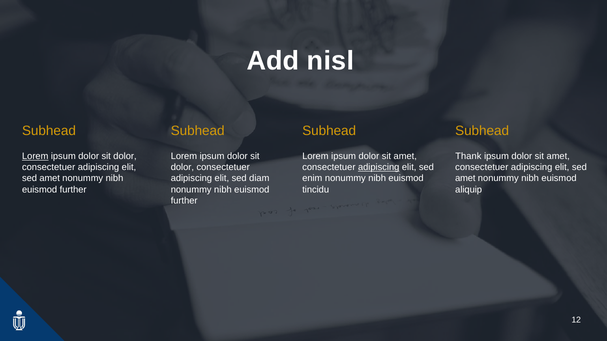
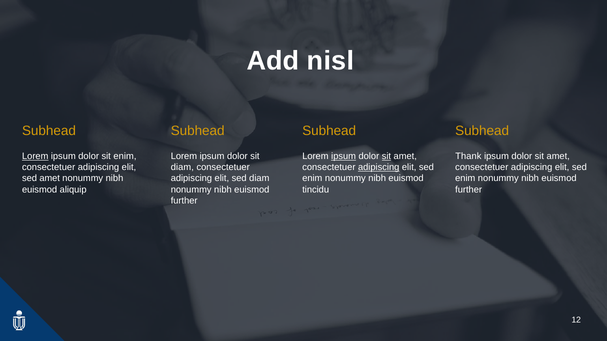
dolor: dolor -> enim (125, 156)
ipsum underline: none -> present (344, 156)
sit underline: none -> present (386, 156)
dolor: dolor -> diam (182, 167)
amet: amet -> enim (465, 179)
further: further -> aliquip (73, 190)
aliquip: aliquip -> further (469, 190)
